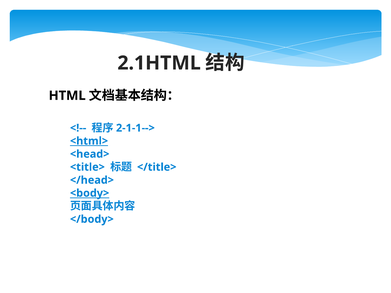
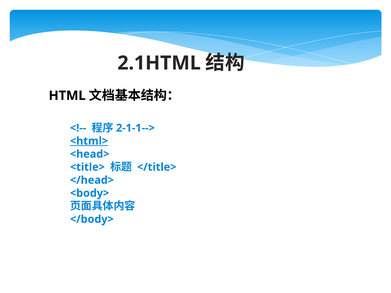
<body> underline: present -> none (90, 193)
